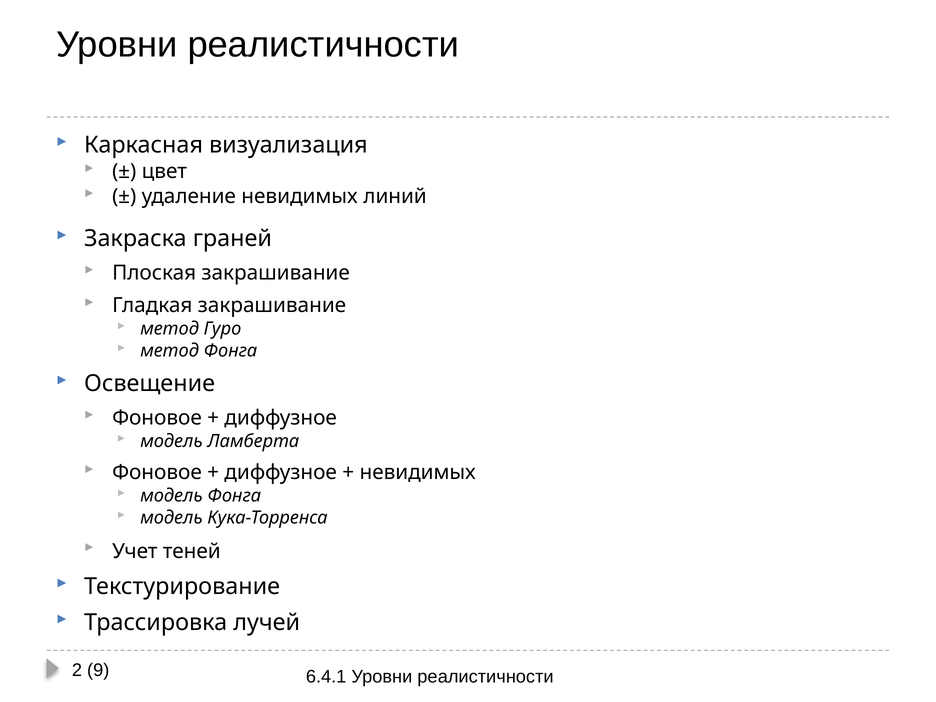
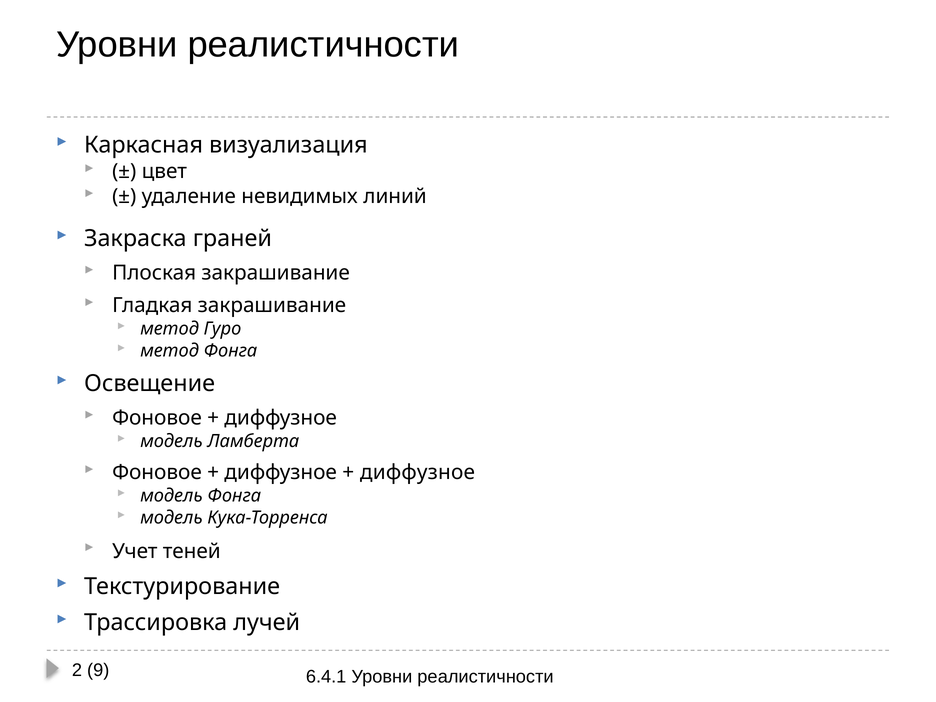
невидимых: невидимых -> диффузное (418, 473)
